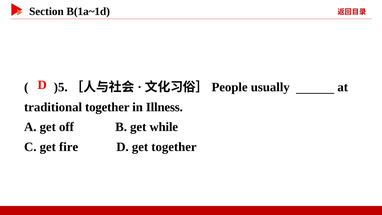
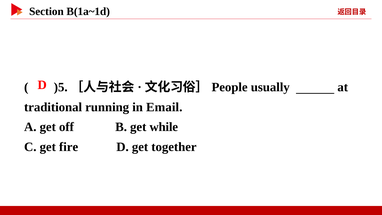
traditional together: together -> running (107, 107)
Illness: Illness -> Email (164, 107)
